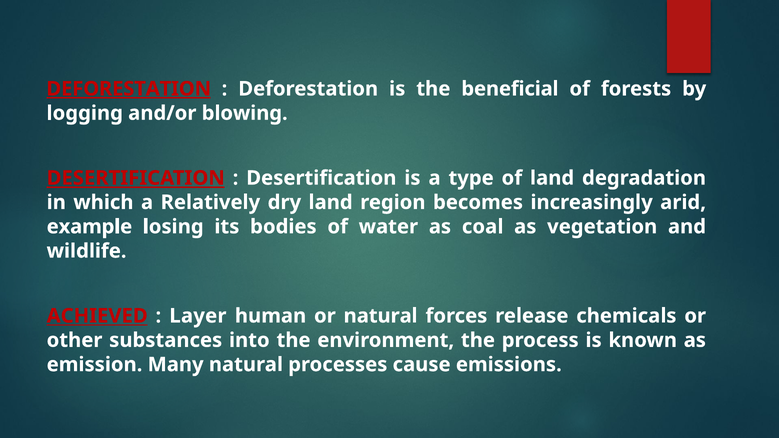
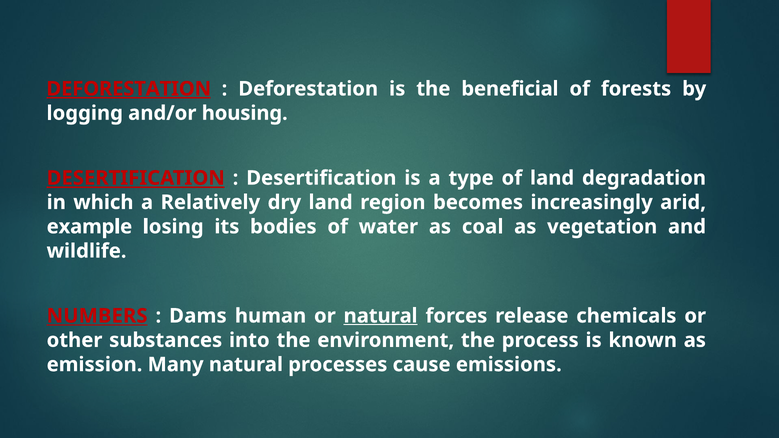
blowing: blowing -> housing (245, 113)
ACHIEVED: ACHIEVED -> NUMBERS (97, 316)
Layer: Layer -> Dams (198, 316)
natural underline: none -> present (381, 316)
